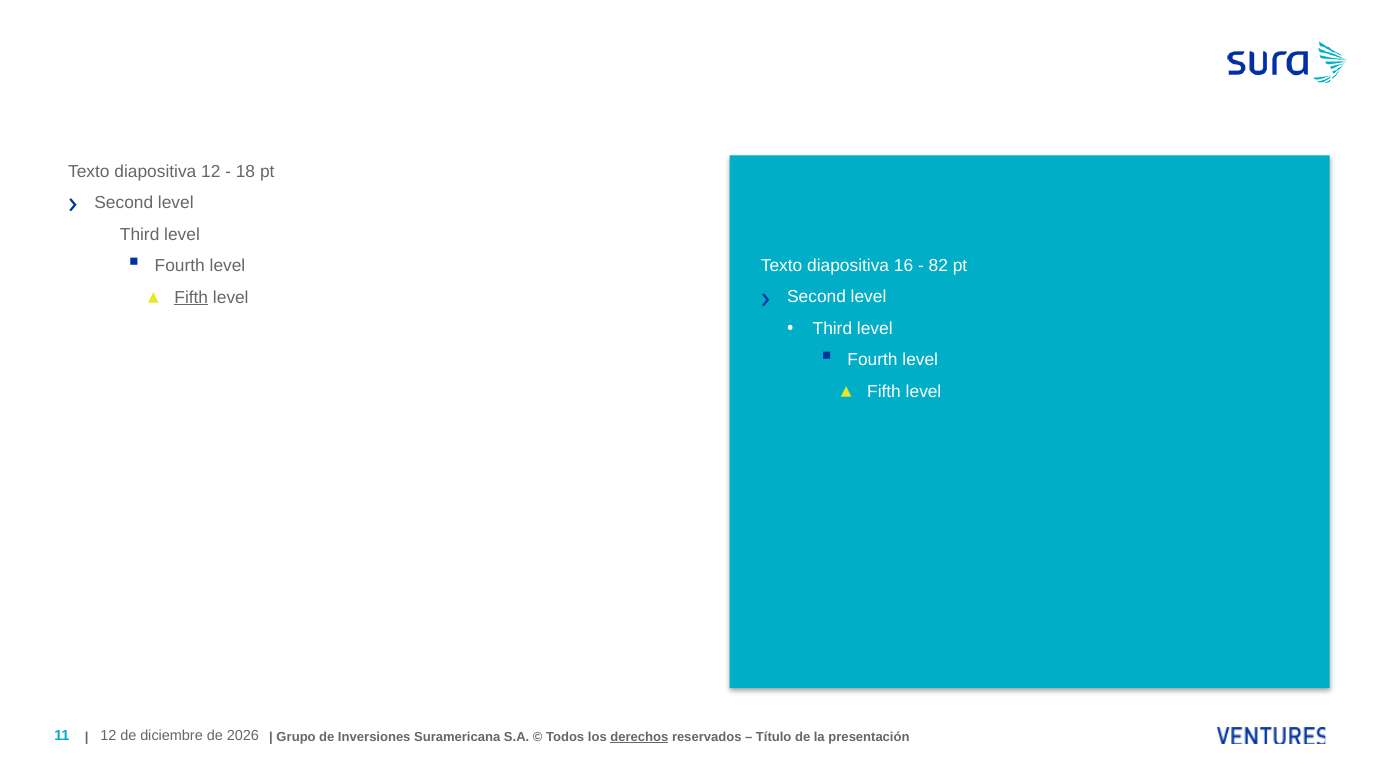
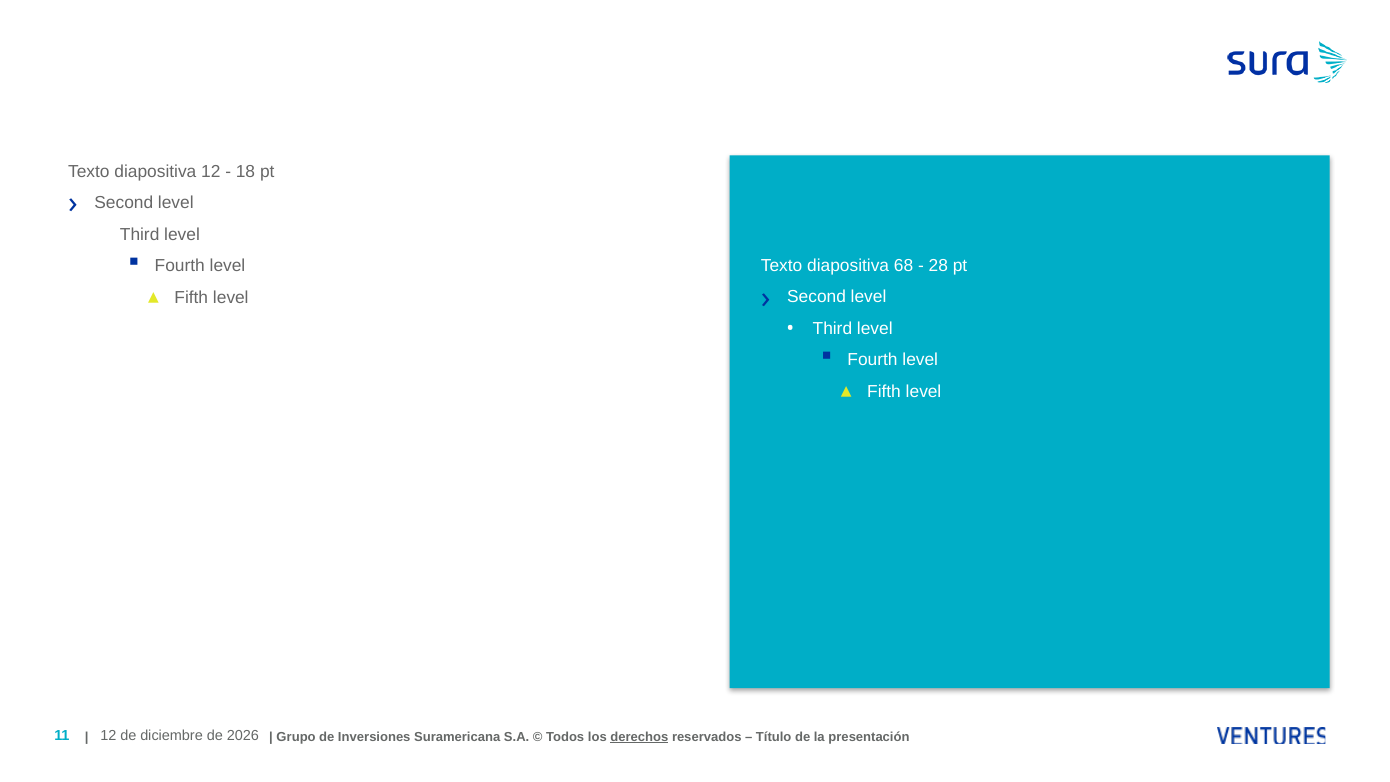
16: 16 -> 68 (904, 266)
82: 82 -> 28 (938, 266)
Fifth underline: present -> none (191, 297)
